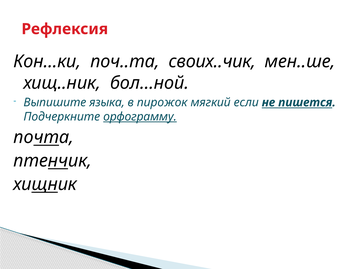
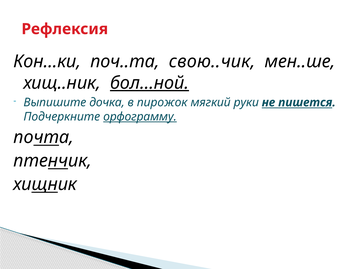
своих..чик: своих..чик -> свою..чик (212, 61)
бол…ной underline: none -> present (149, 83)
языка: языка -> дочка (107, 103)
если: если -> руки (246, 103)
